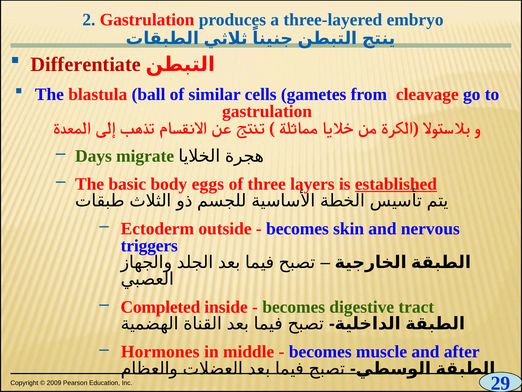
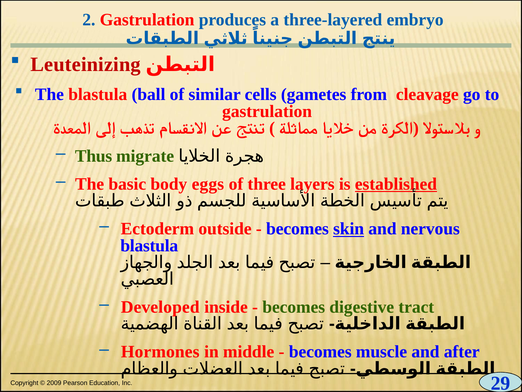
Differentiate: Differentiate -> Leuteinizing (86, 64)
Days: Days -> Thus (94, 156)
skin underline: none -> present (349, 229)
triggers: triggers -> blastula (149, 245)
Completed: Completed -> Developed (160, 307)
